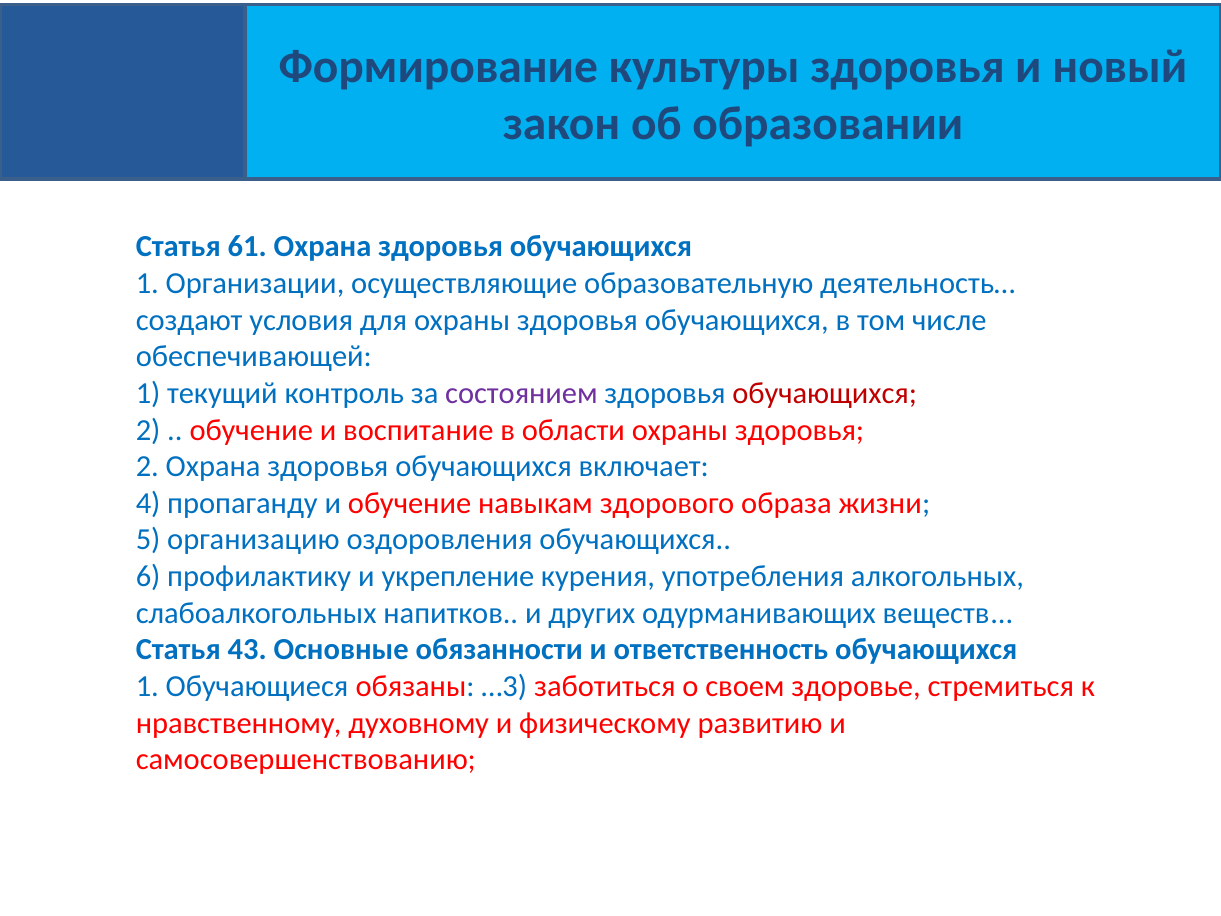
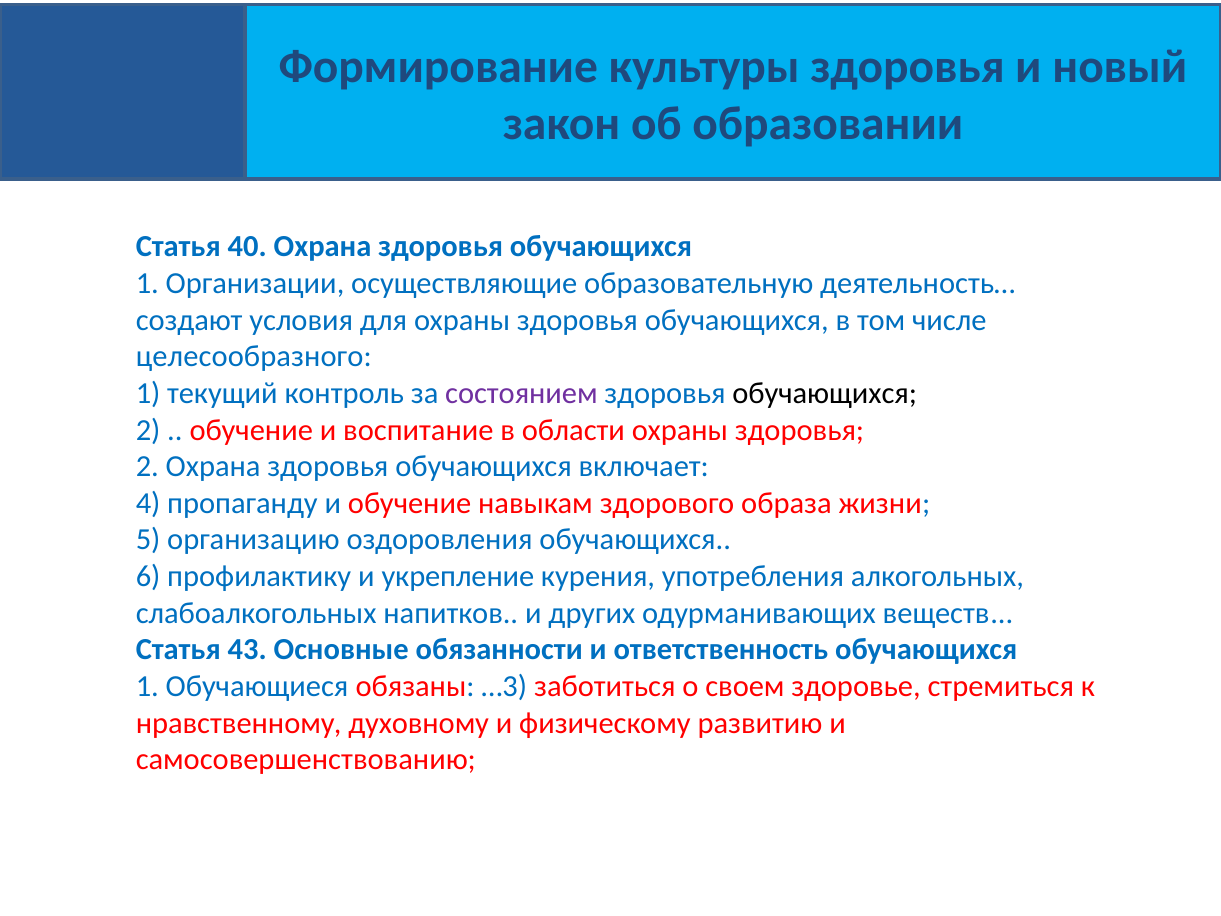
61: 61 -> 40 (247, 246)
обеспечивающей: обеспечивающей -> целесообразного (254, 357)
обучающихся colour: red -> black (825, 393)
